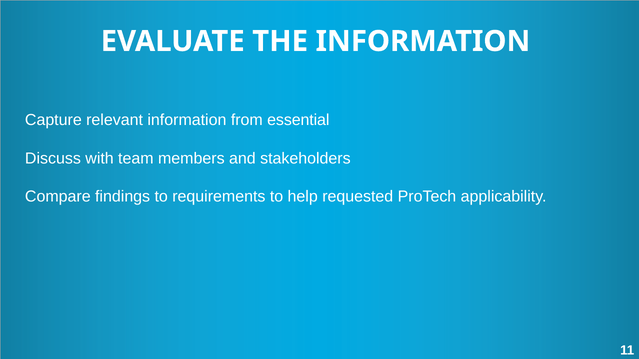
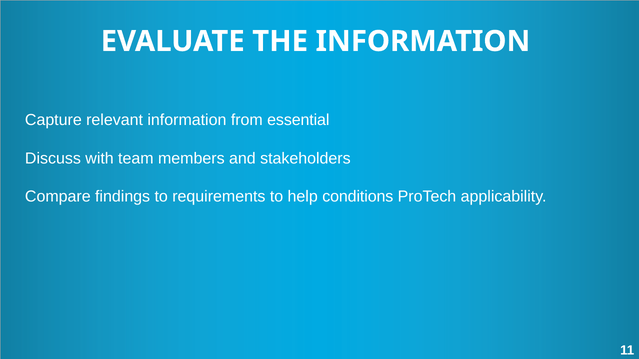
requested: requested -> conditions (358, 197)
